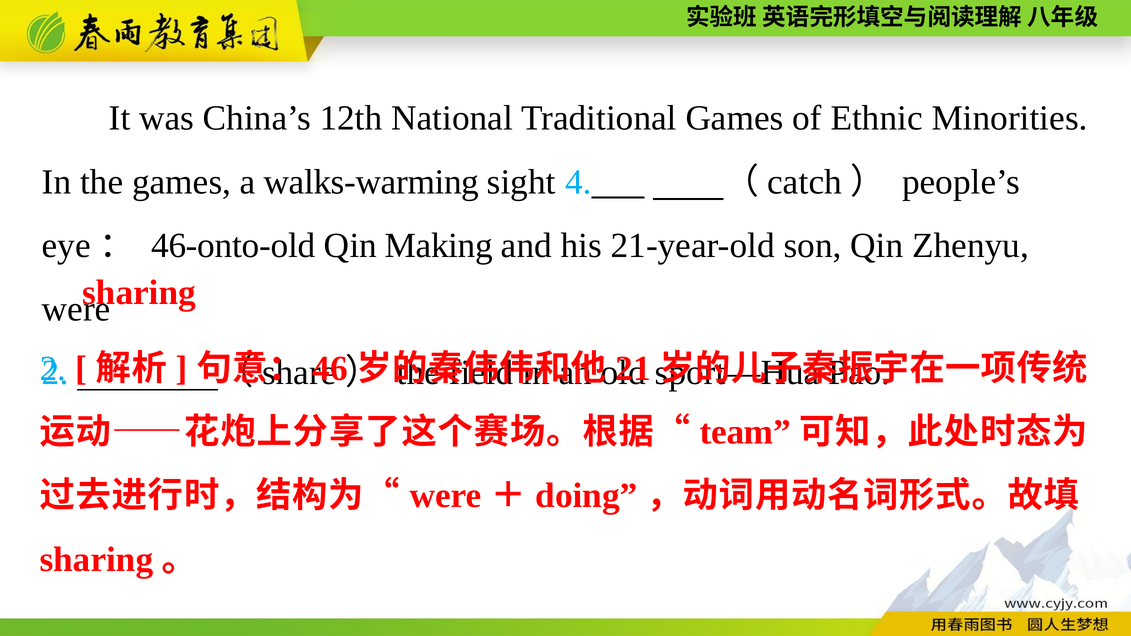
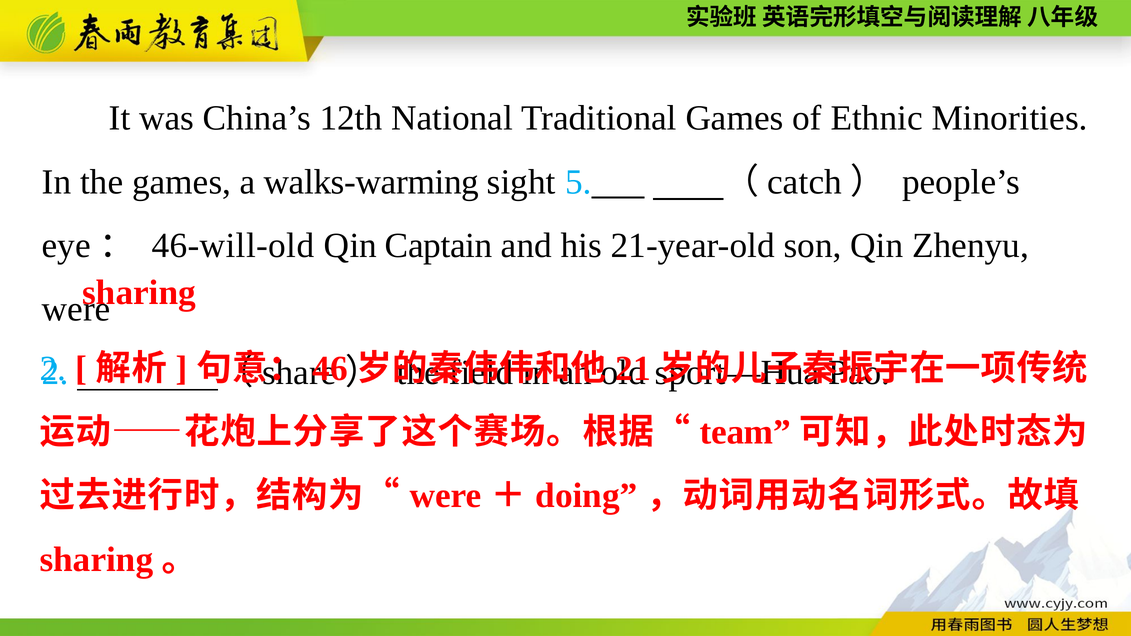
4: 4 -> 5 (578, 182)
46-onto-old: 46-onto-old -> 46-will-old (233, 246)
Making: Making -> Captain (439, 246)
